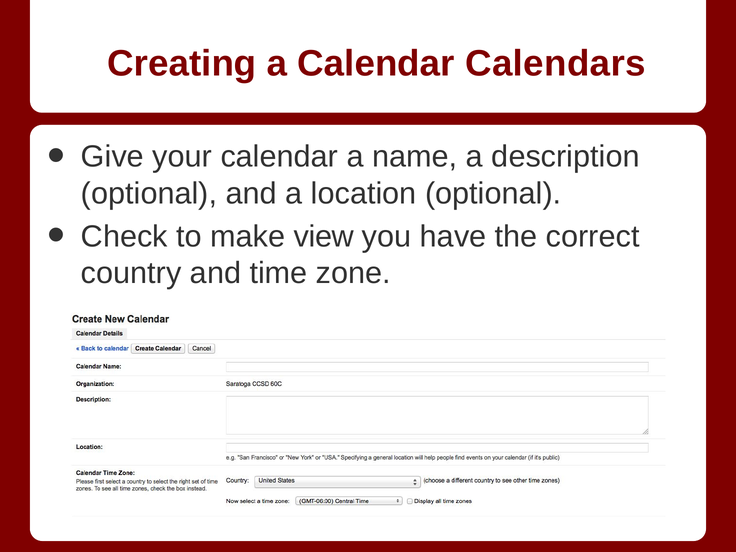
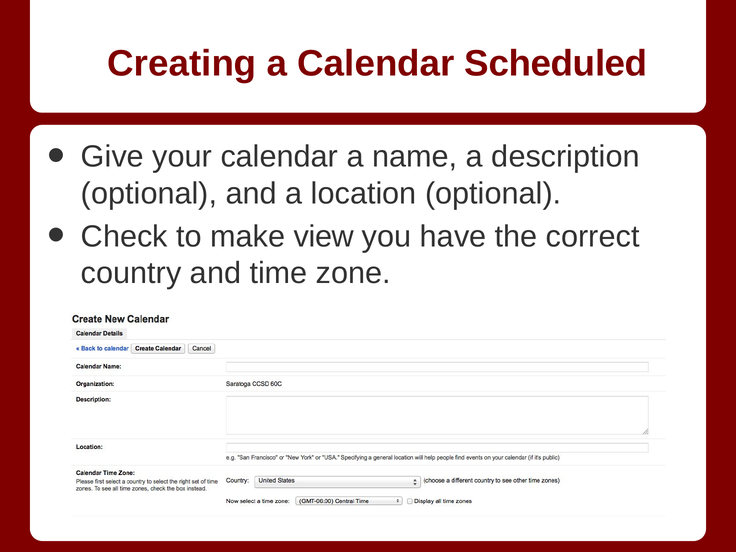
Calendars: Calendars -> Scheduled (556, 64)
